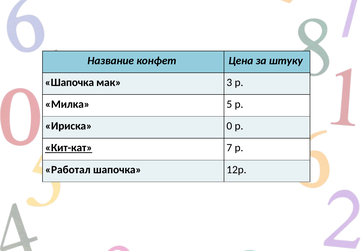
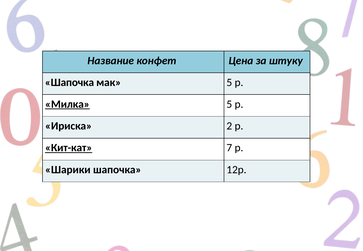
мак 3: 3 -> 5 (229, 82)
Милка underline: none -> present (67, 104)
0: 0 -> 2 (229, 126)
Работал: Работал -> Шарики (68, 170)
